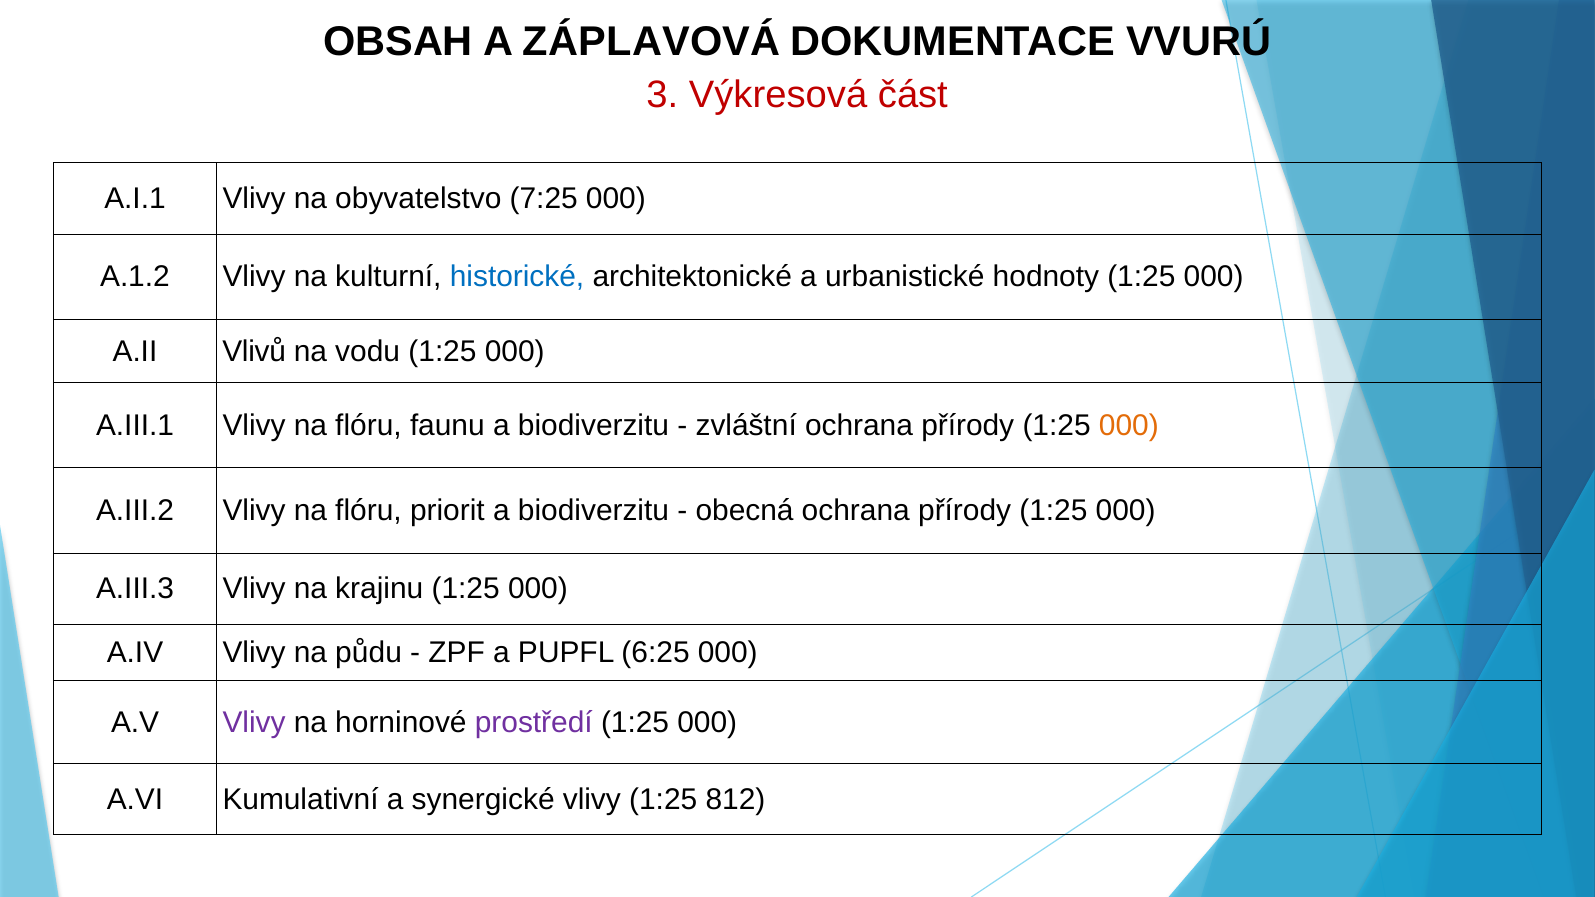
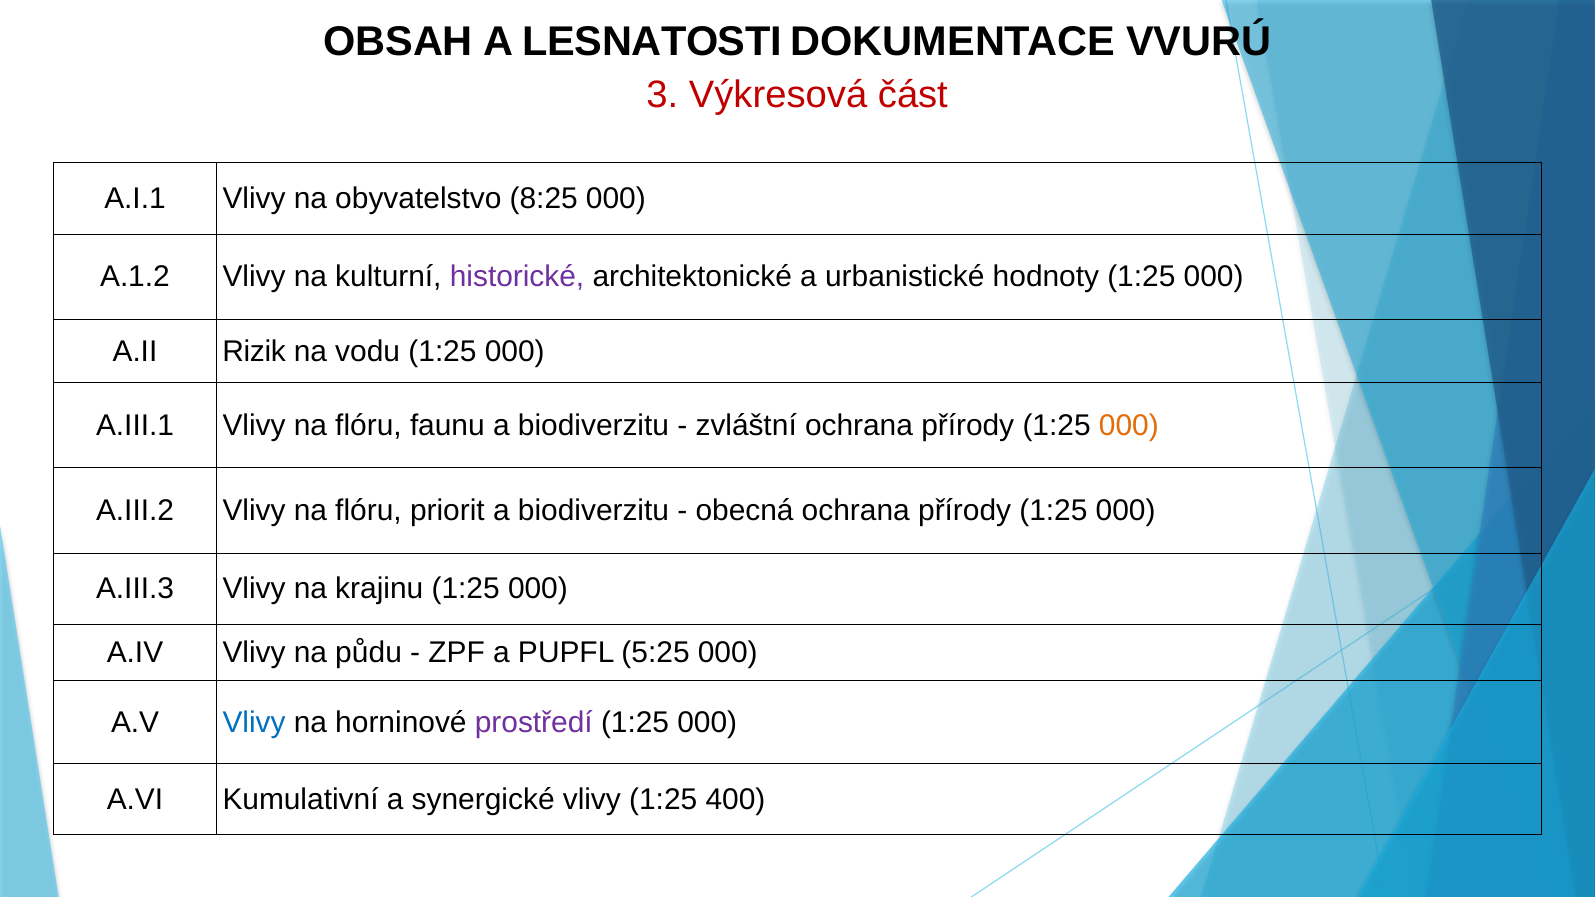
ZÁPLAVOVÁ: ZÁPLAVOVÁ -> LESNATOSTI (652, 42)
7:25: 7:25 -> 8:25 (544, 199)
historické colour: blue -> purple (517, 277)
Vlivů: Vlivů -> Rizik (254, 351)
6:25: 6:25 -> 5:25 (656, 653)
Vlivy colour: purple -> blue (254, 722)
812: 812 -> 400 (736, 800)
